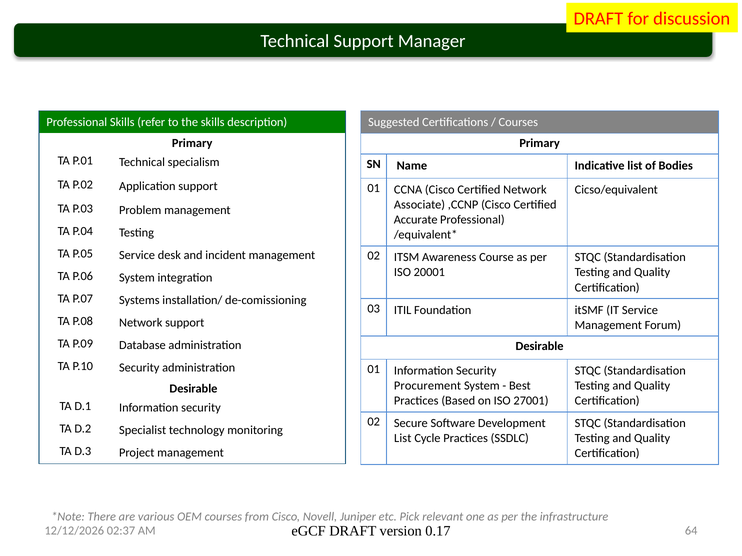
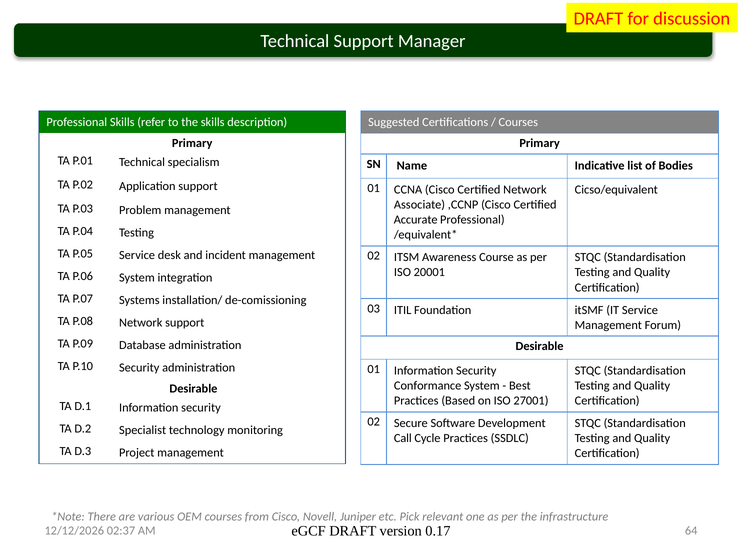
Procurement: Procurement -> Conformance (428, 386)
List: List -> Call (403, 439)
